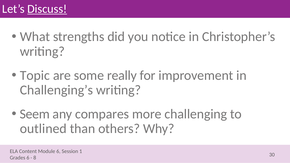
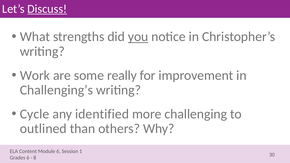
you underline: none -> present (138, 37)
Topic: Topic -> Work (35, 75)
Seem: Seem -> Cycle (35, 114)
compares: compares -> identified (102, 114)
